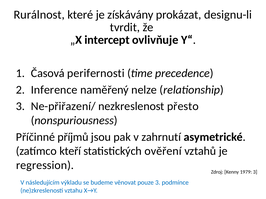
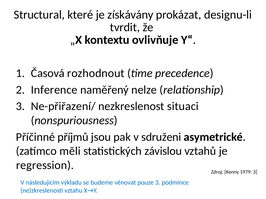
Rurálnost: Rurálnost -> Structural (39, 15)
intercept: intercept -> kontextu (107, 40)
perifernosti: perifernosti -> rozhodnout (96, 73)
přesto: přesto -> situaci (183, 107)
zahrnutí: zahrnutí -> sdruženi (161, 137)
kteří: kteří -> měli (70, 151)
ověření: ověření -> závislou (163, 151)
